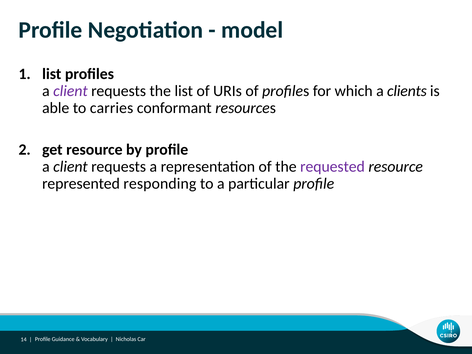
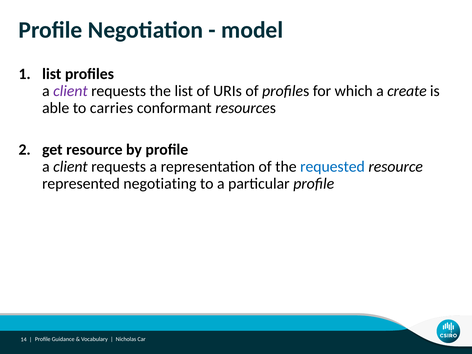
clients: clients -> create (407, 91)
requested colour: purple -> blue (332, 167)
responding: responding -> negotiating (160, 184)
